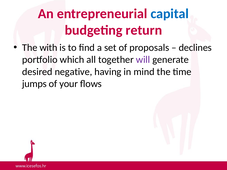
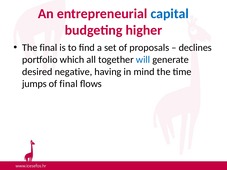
return: return -> higher (144, 30)
The with: with -> final (48, 48)
will colour: purple -> blue (143, 60)
of your: your -> final (69, 84)
